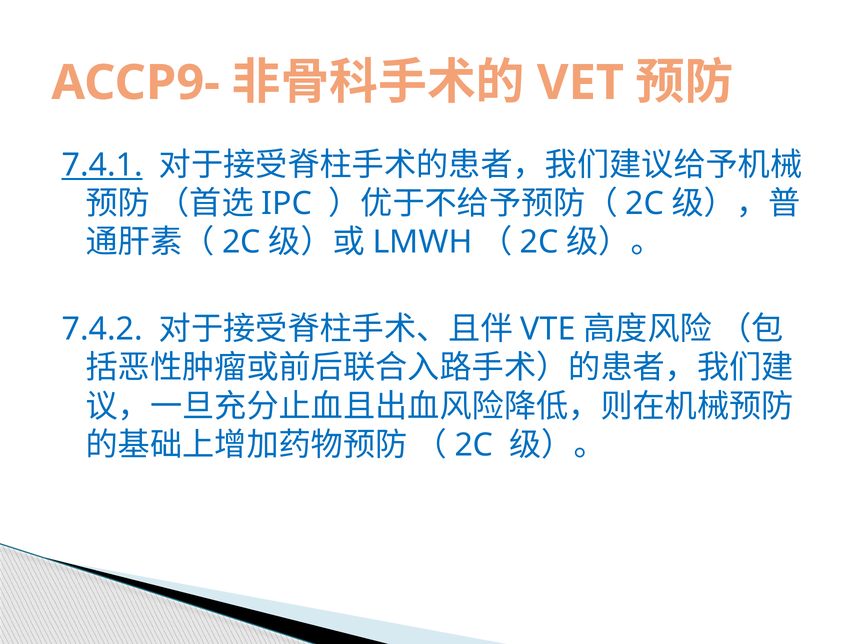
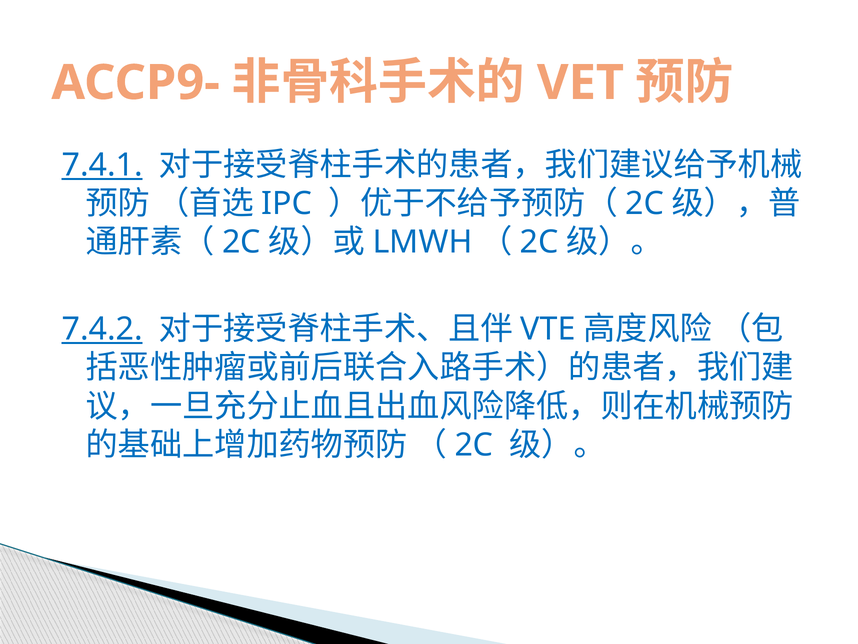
7.4.2 underline: none -> present (102, 329)
